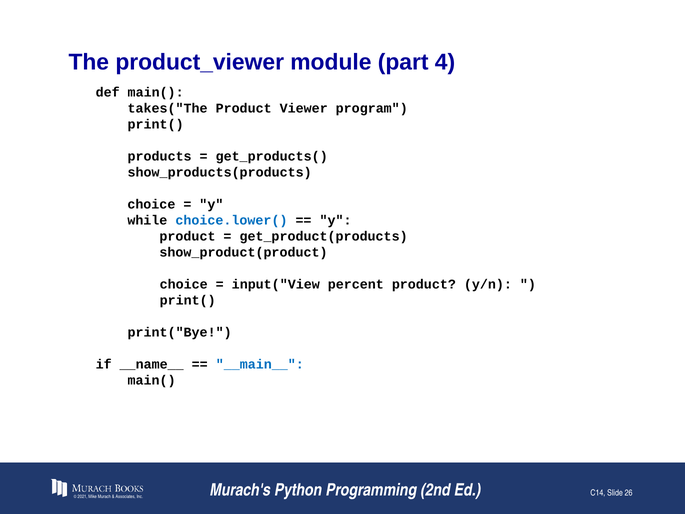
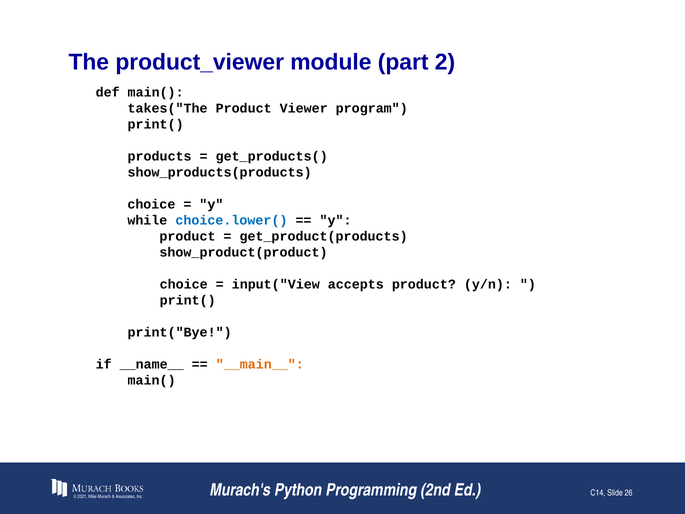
4: 4 -> 2 (445, 62)
percent: percent -> accepts (356, 284)
__main__ colour: blue -> orange (260, 364)
